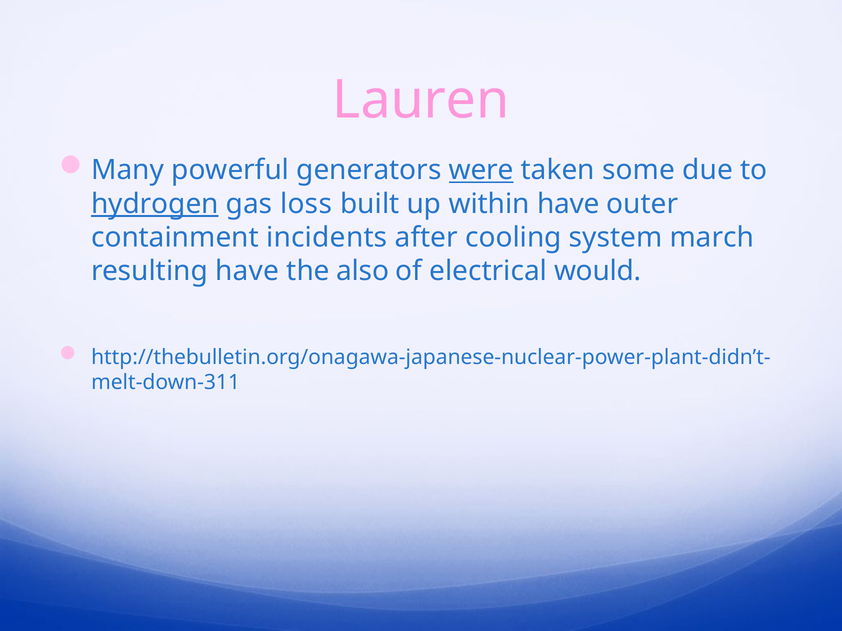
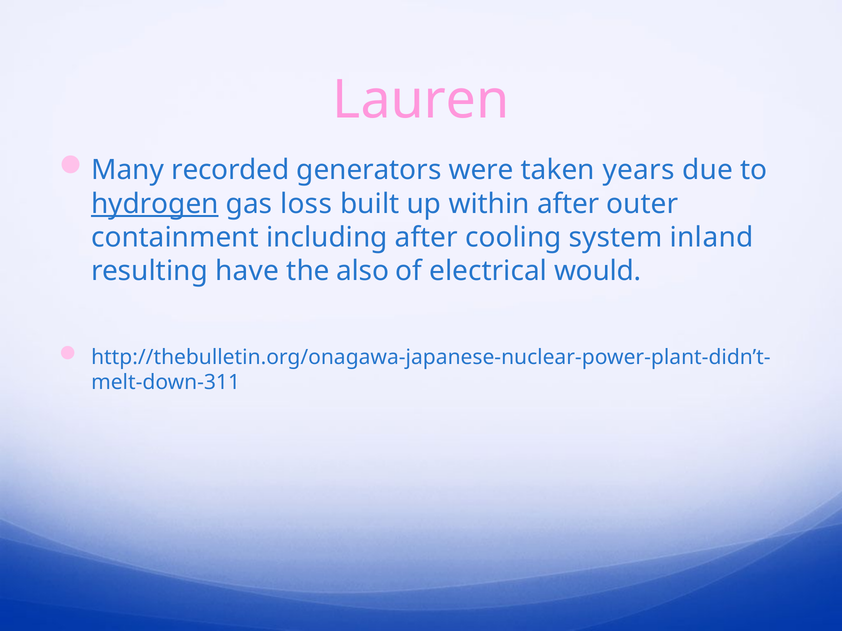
powerful: powerful -> recorded (230, 170)
were underline: present -> none (481, 170)
some: some -> years (639, 170)
within have: have -> after (568, 204)
incidents: incidents -> including (327, 238)
march: march -> inland (712, 238)
